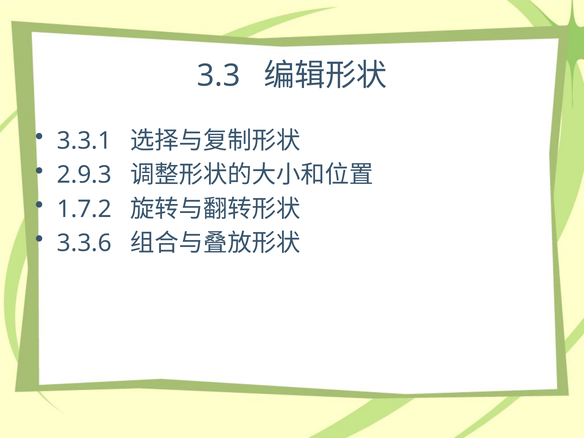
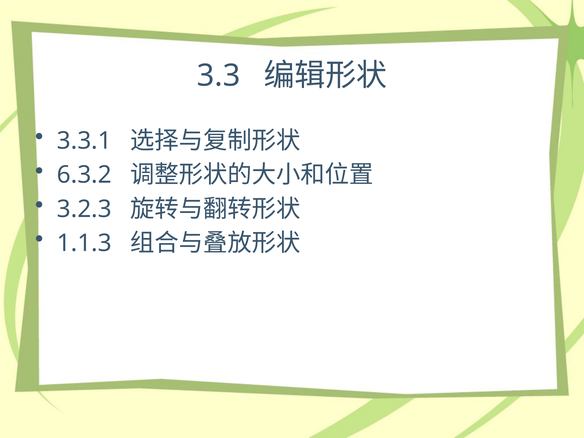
2.9.3: 2.9.3 -> 6.3.2 (84, 175)
1.7.2: 1.7.2 -> 3.2.3 (84, 209)
3.3.6: 3.3.6 -> 1.1.3 (84, 243)
